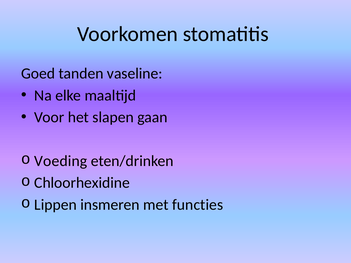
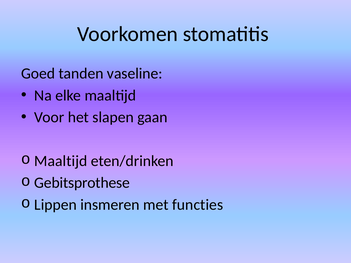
Voeding: Voeding -> Maaltijd (61, 161)
Chloorhexidine: Chloorhexidine -> Gebitsprothese (82, 183)
